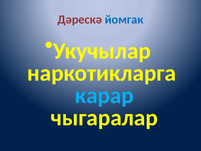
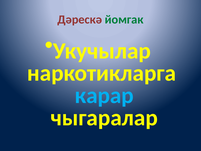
йомгак colour: blue -> green (124, 19)
